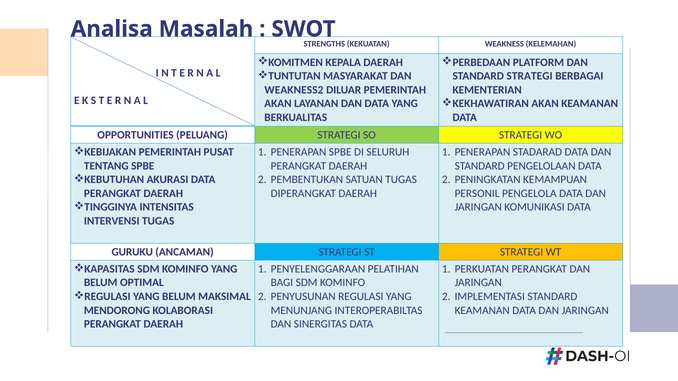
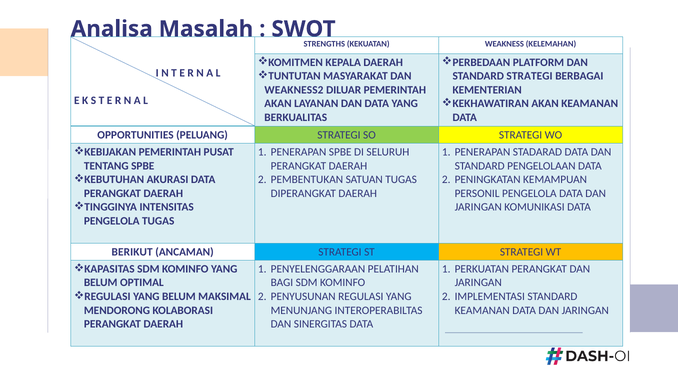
INTERVENSI: INTERVENSI -> PENGELOLA (112, 221)
GURUKU: GURUKU -> BERIKUT (132, 252)
